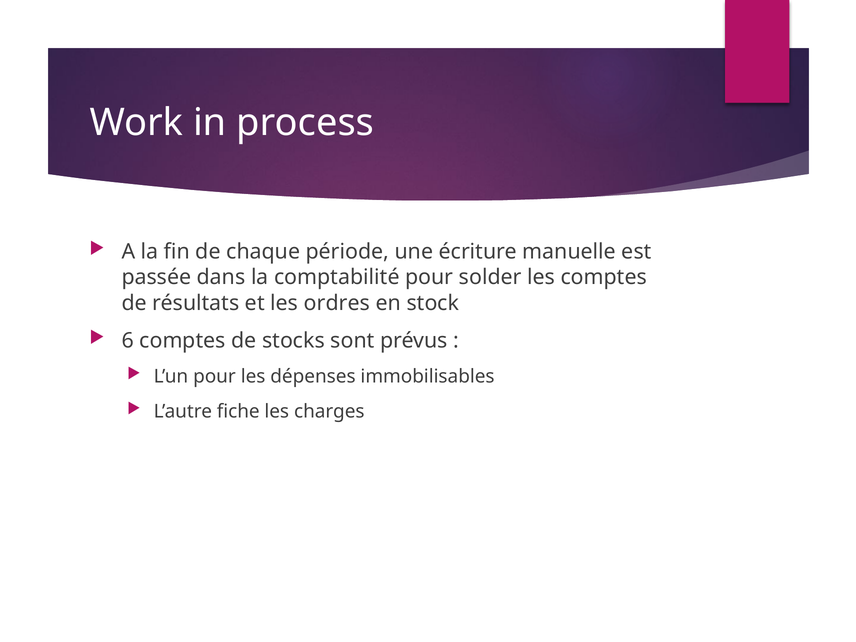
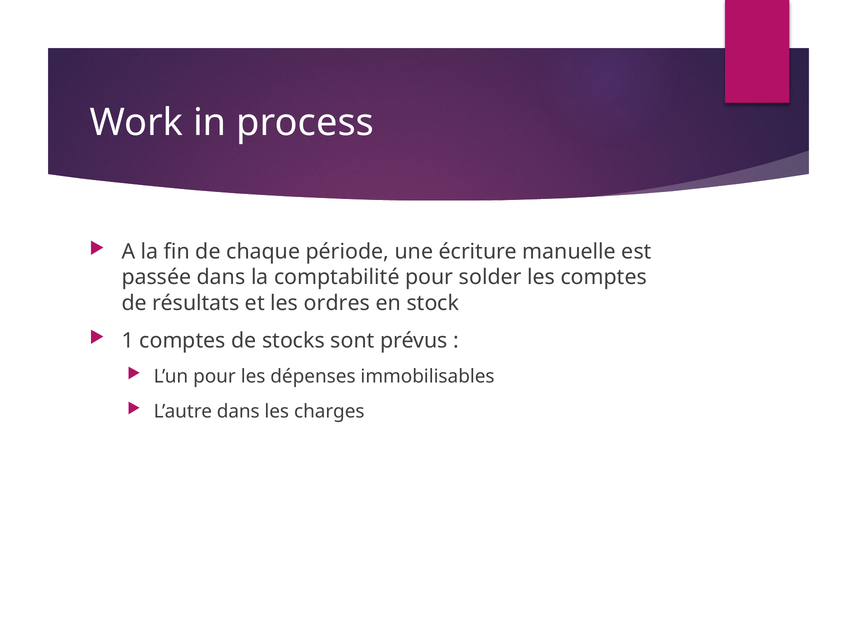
6: 6 -> 1 (128, 341)
L’autre fiche: fiche -> dans (238, 411)
